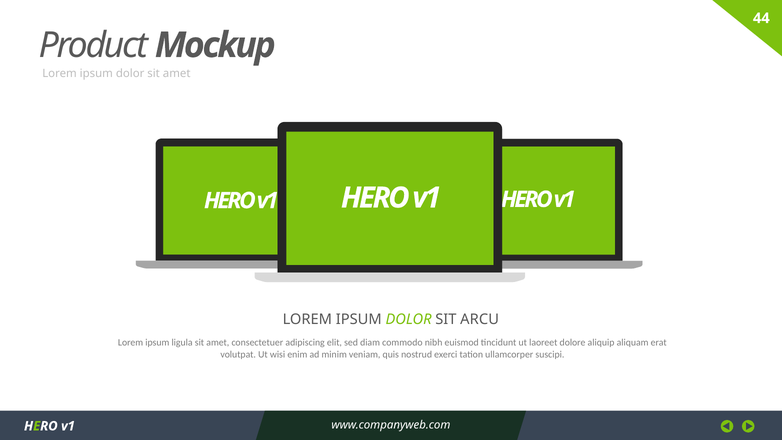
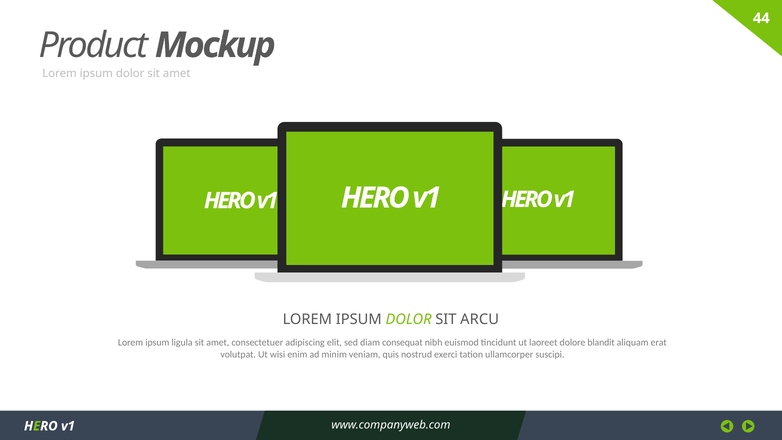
commodo: commodo -> consequat (402, 342)
aliquip: aliquip -> blandit (601, 342)
